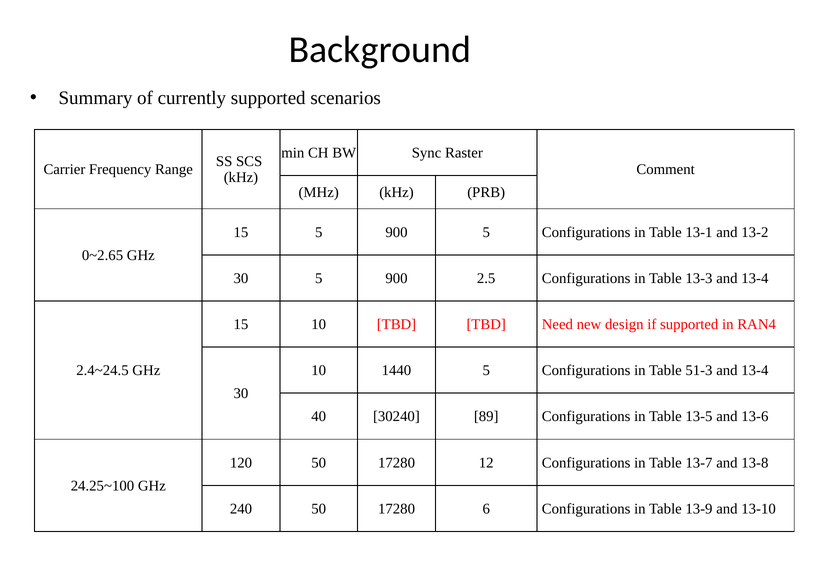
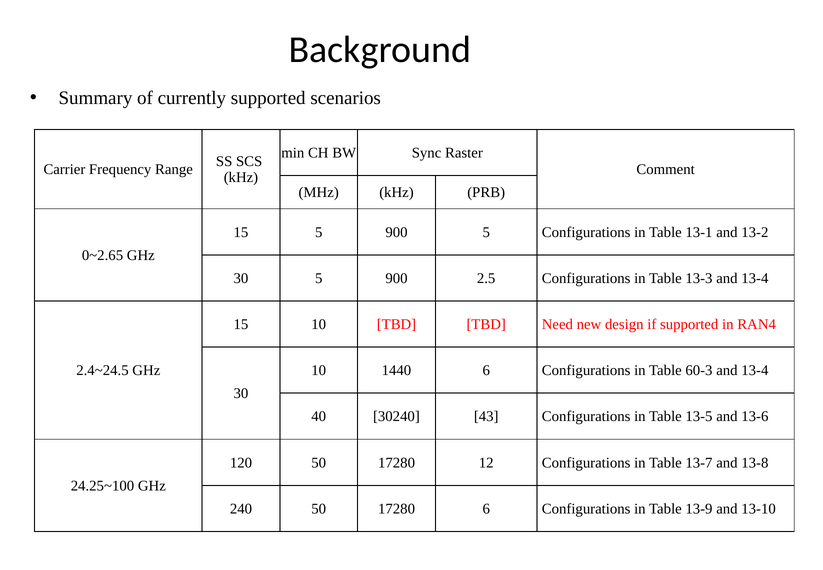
1440 5: 5 -> 6 (486, 370)
51-3: 51-3 -> 60-3 (699, 370)
89: 89 -> 43 (486, 416)
